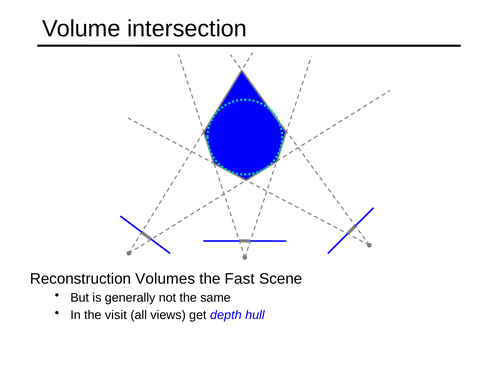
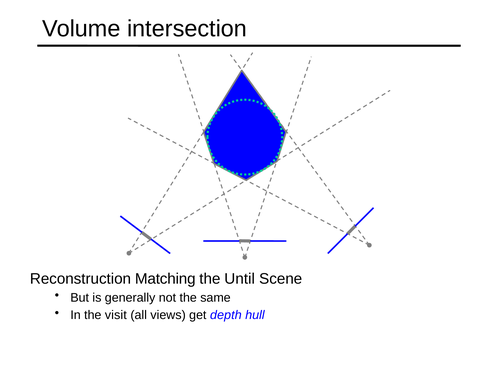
Volumes: Volumes -> Matching (165, 278)
Fast: Fast -> Until (240, 278)
